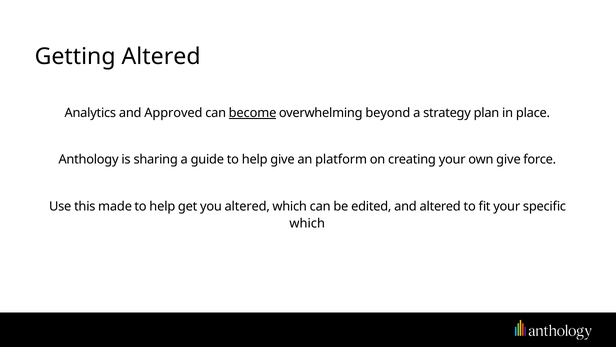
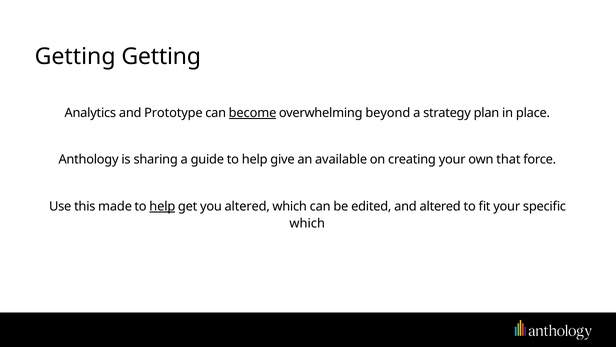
Getting Altered: Altered -> Getting (161, 57)
Approved: Approved -> Prototype (173, 113)
platform: platform -> available (341, 160)
own give: give -> that (508, 160)
help underline: none -> present (162, 206)
